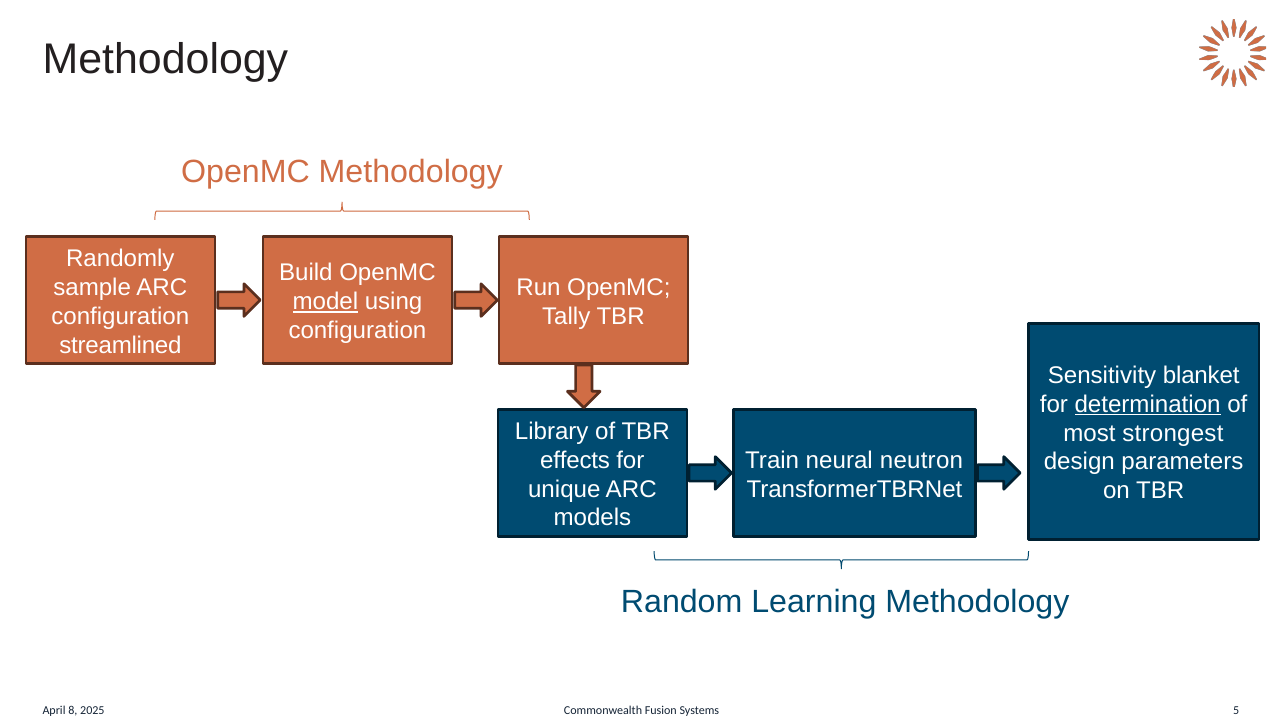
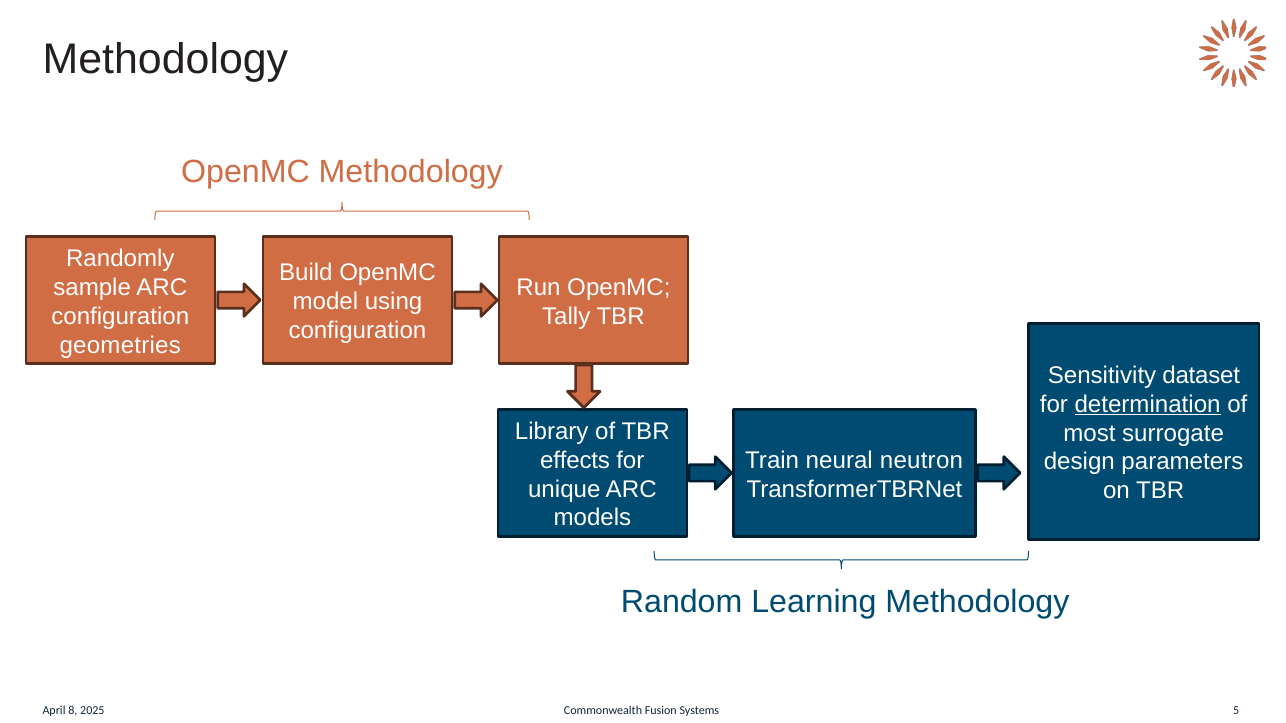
model underline: present -> none (325, 302)
streamlined: streamlined -> geometries (120, 345)
blanket: blanket -> dataset (1201, 375)
strongest: strongest -> surrogate (1173, 433)
